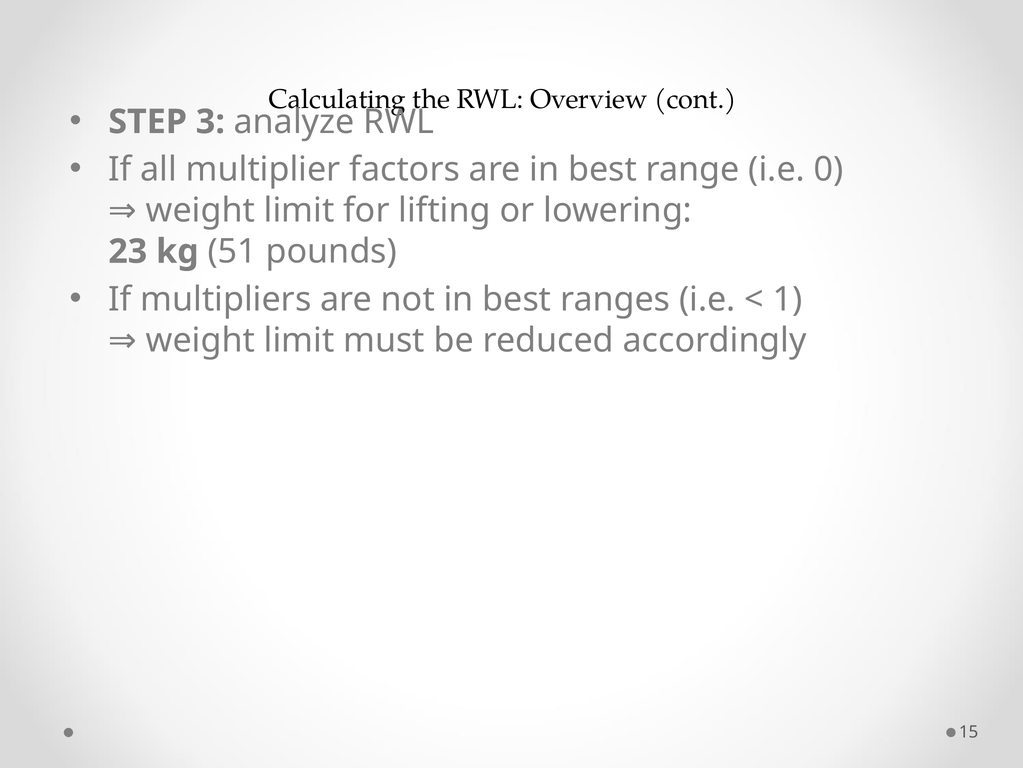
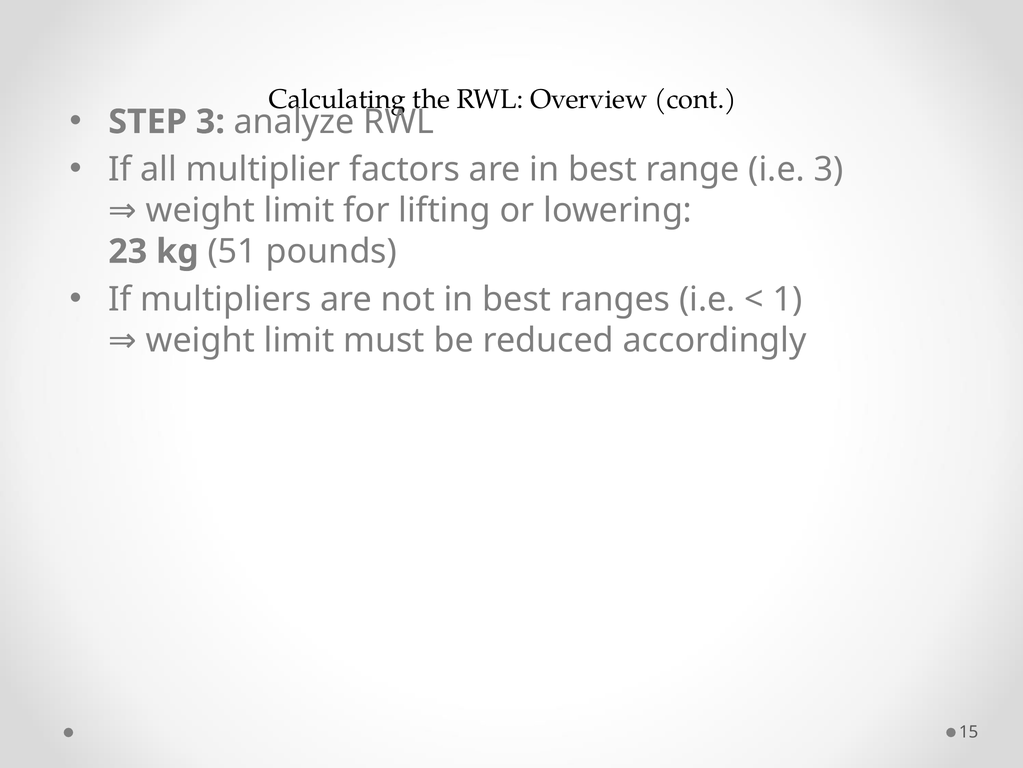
i.e 0: 0 -> 3 (829, 169)
